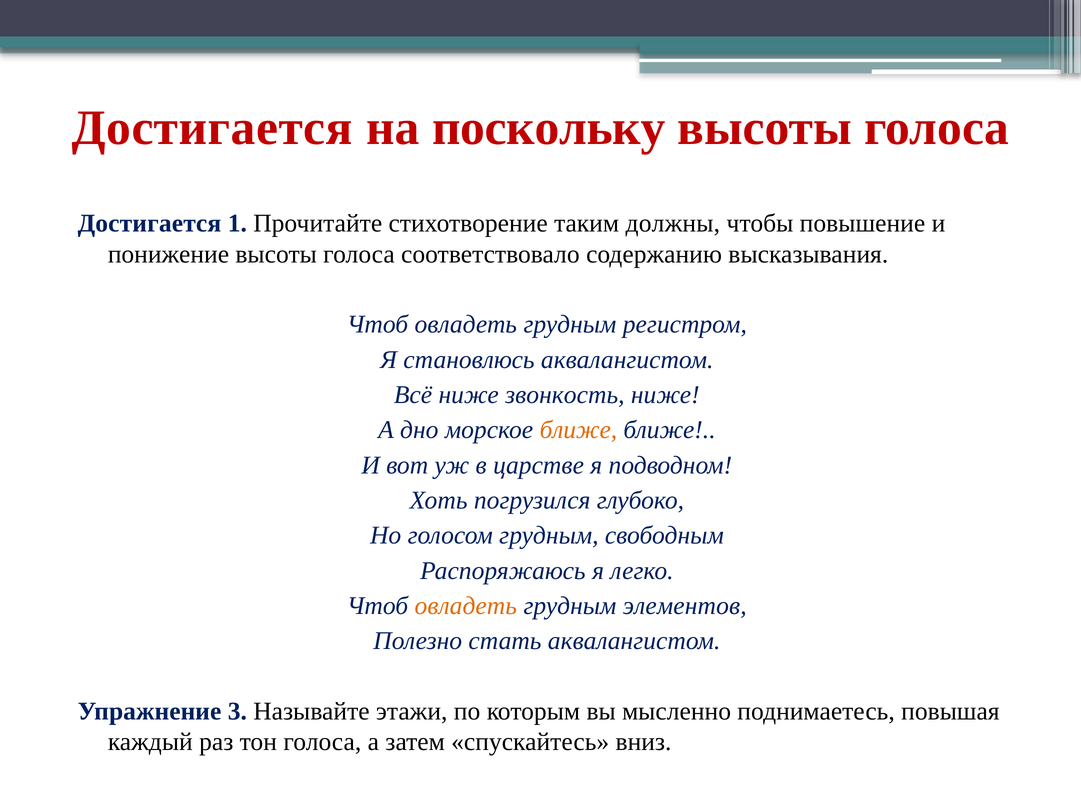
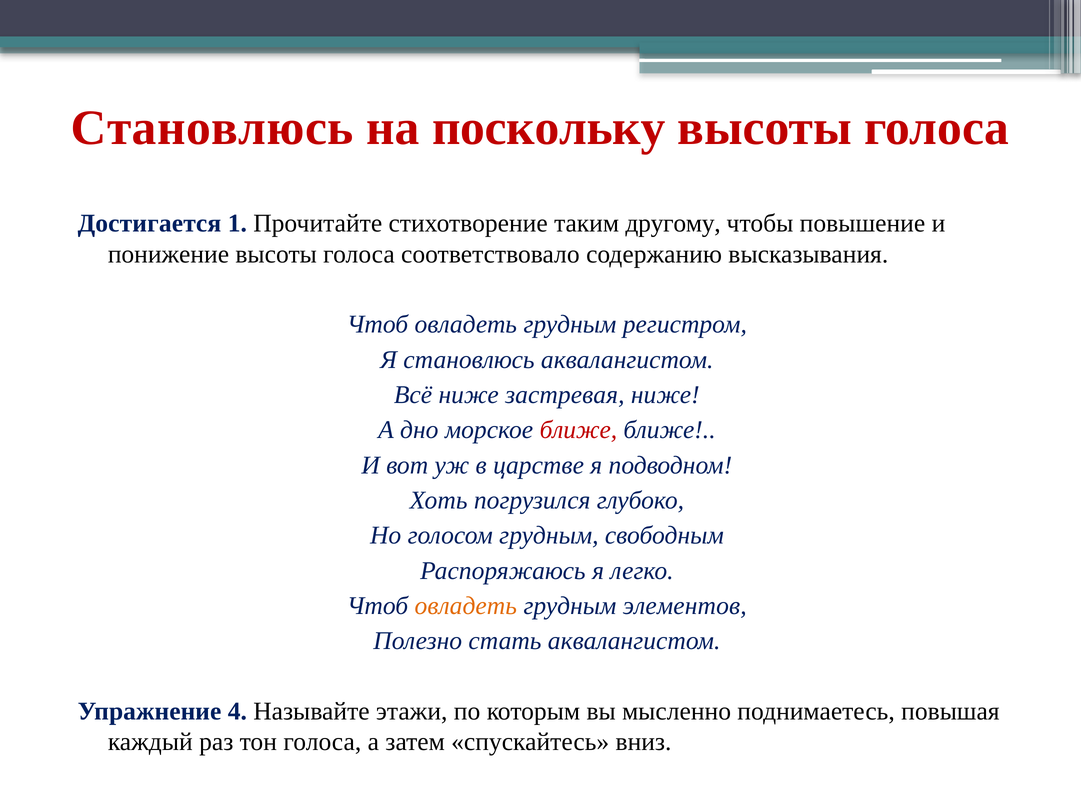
Достигается: Достигается -> Становлюсь (212, 128)
должны: должны -> другому (673, 223)
звонкость: звонкость -> застревая (565, 395)
ближе colour: orange -> red (578, 430)
3: 3 -> 4 (237, 711)
